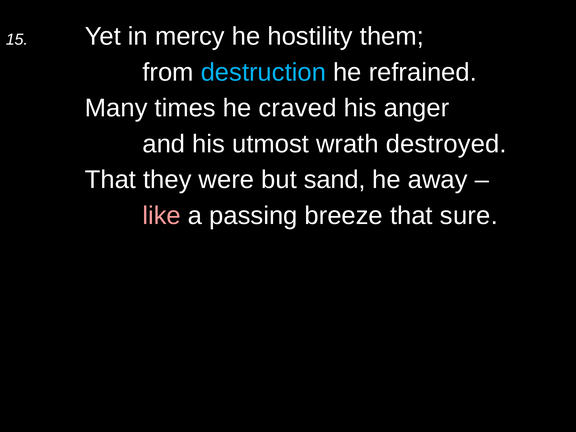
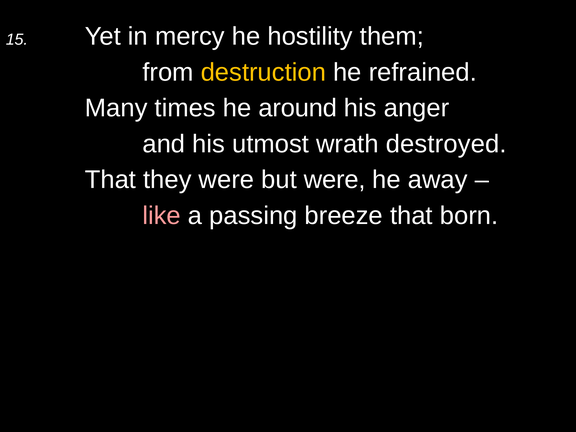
destruction colour: light blue -> yellow (263, 72)
craved: craved -> around (298, 108)
but sand: sand -> were (335, 180)
sure: sure -> born (469, 216)
